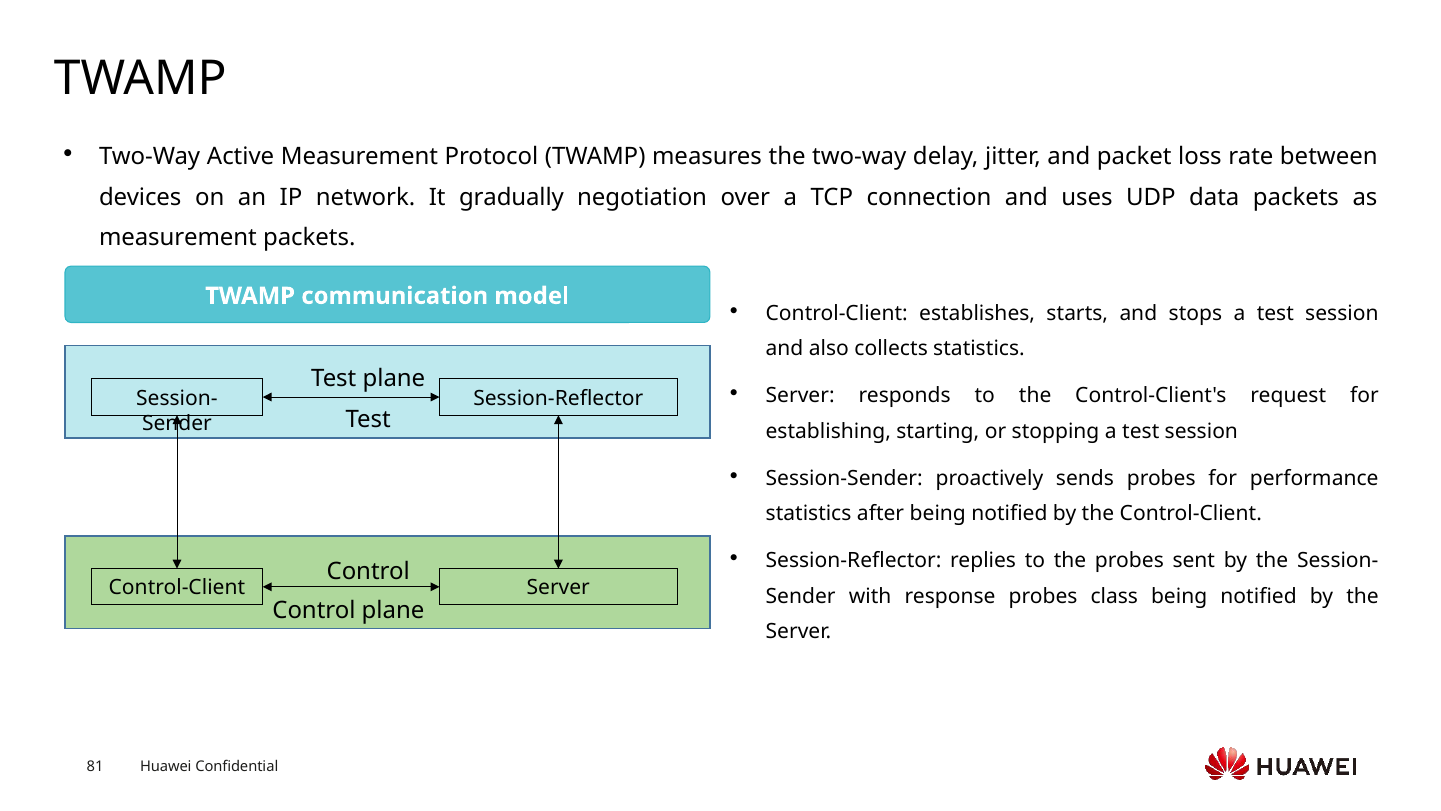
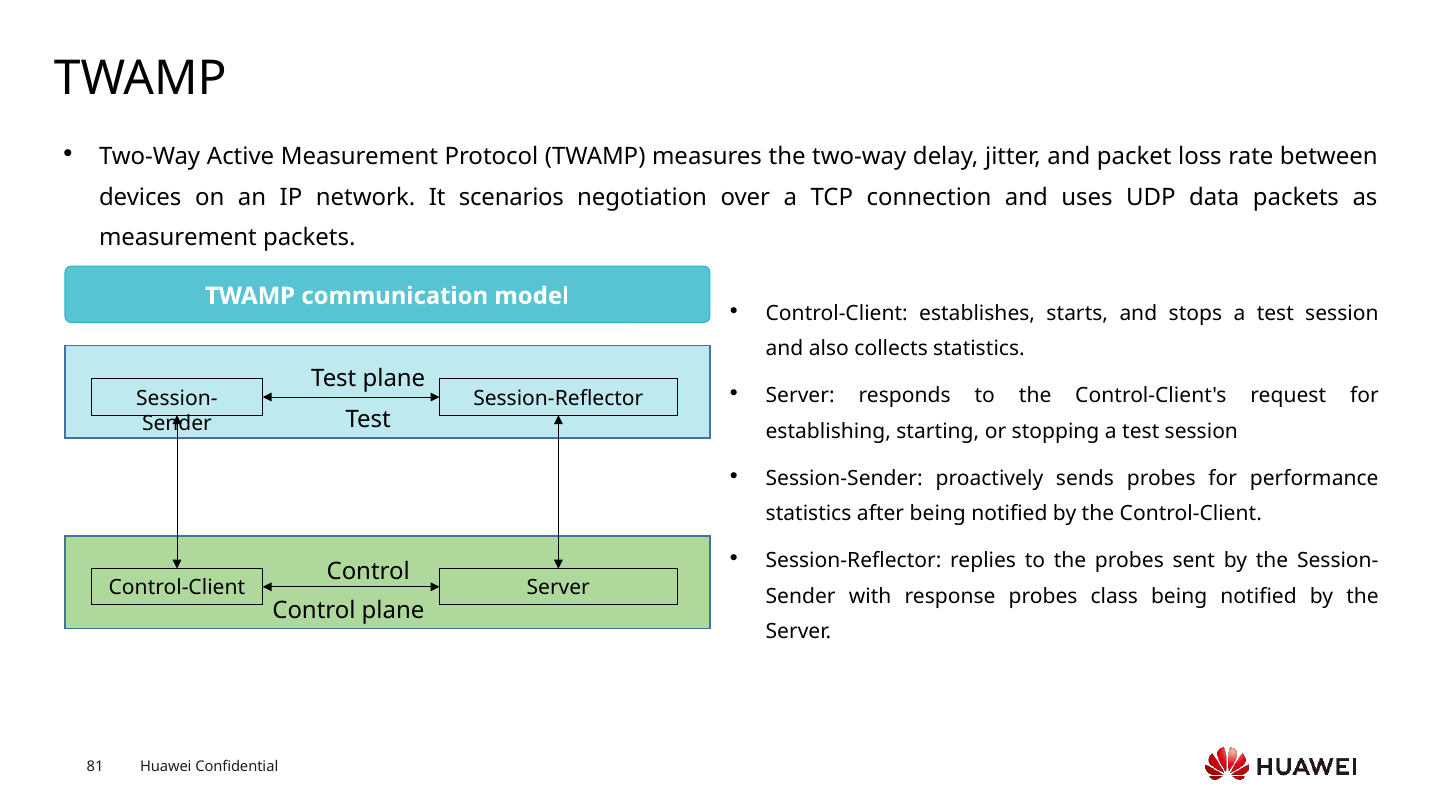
gradually: gradually -> scenarios (511, 197)
